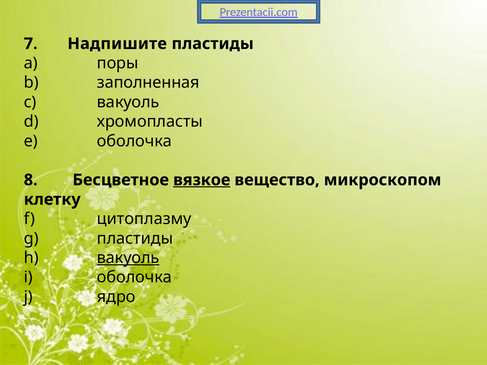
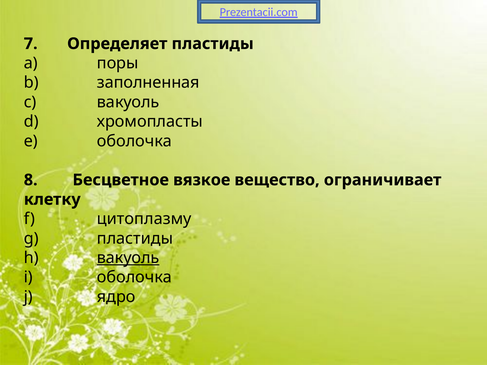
Надпишите: Надпишите -> Определяет (117, 44)
вязкое underline: present -> none (202, 180)
микроскопом: микроскопом -> ограничивает (383, 180)
